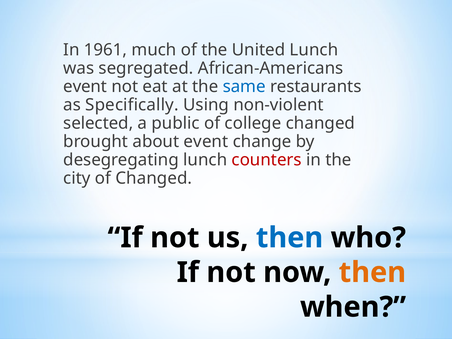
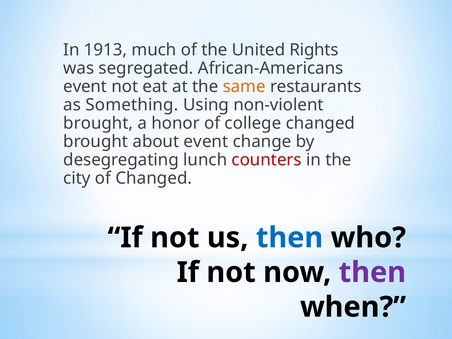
1961: 1961 -> 1913 (106, 50)
United Lunch: Lunch -> Rights (314, 50)
same colour: blue -> orange (244, 86)
Specifically: Specifically -> Something (132, 105)
selected: selected -> brought (98, 123)
public: public -> honor (176, 123)
then colour: orange -> purple (372, 272)
